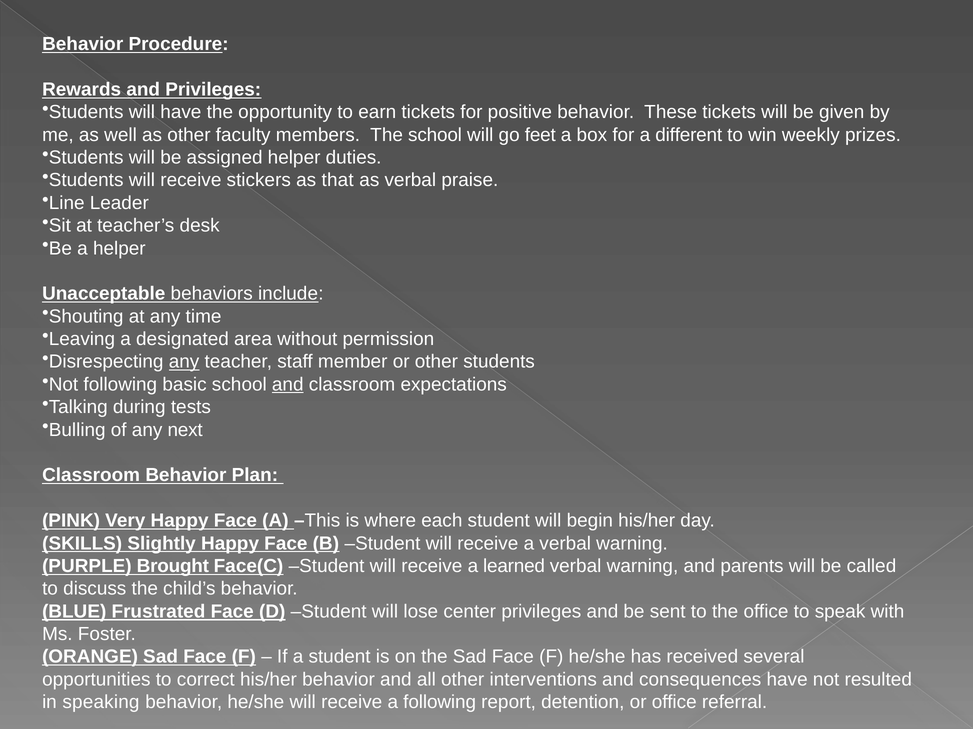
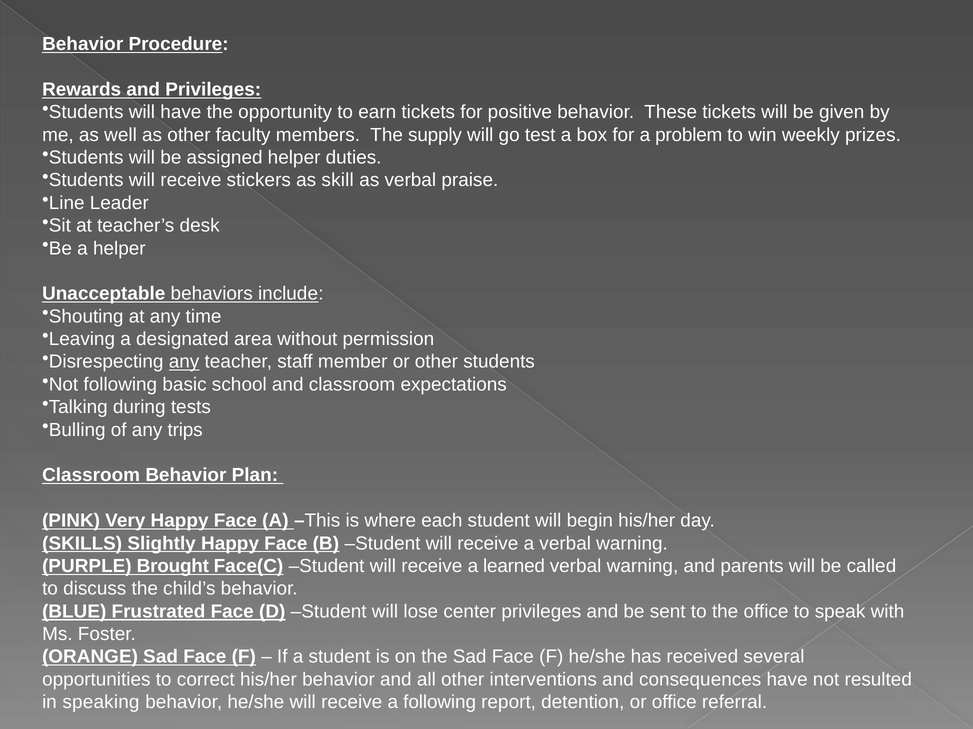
The school: school -> supply (435, 135)
feet: feet -> test (540, 135)
different: different -> problem (689, 135)
that: that -> skill (338, 180)
and underline: present -> none (288, 385)
next: next -> trips (185, 430)
